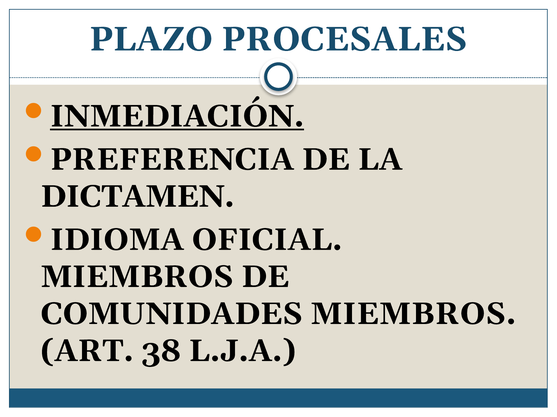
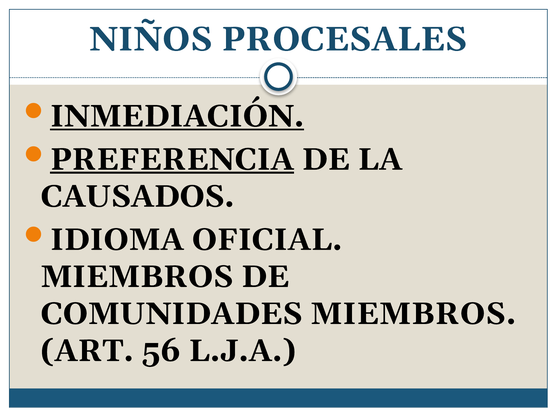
PLAZO: PLAZO -> NIÑOS (151, 39)
PREFERENCIA underline: none -> present (172, 160)
DICTAMEN: DICTAMEN -> CAUSADOS (137, 197)
38: 38 -> 56 (161, 351)
